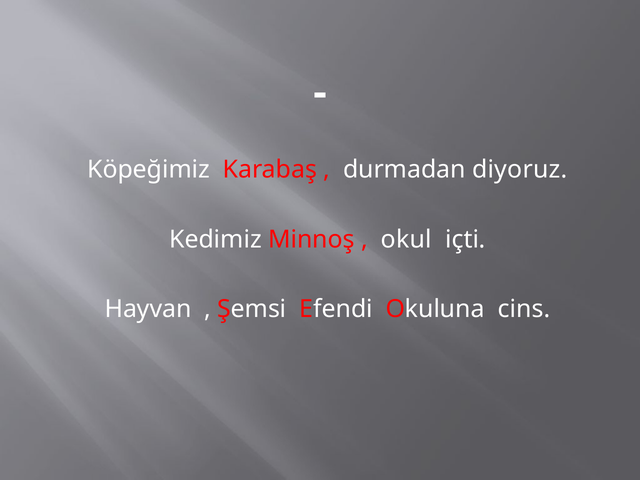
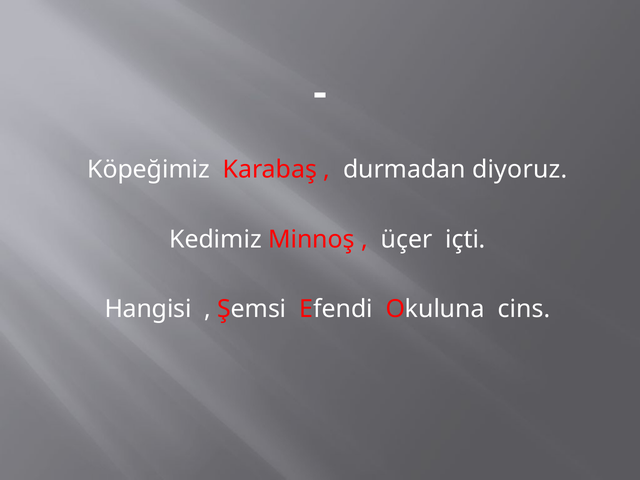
okul: okul -> üçer (407, 239)
Hayvan: Hayvan -> Hangisi (148, 309)
